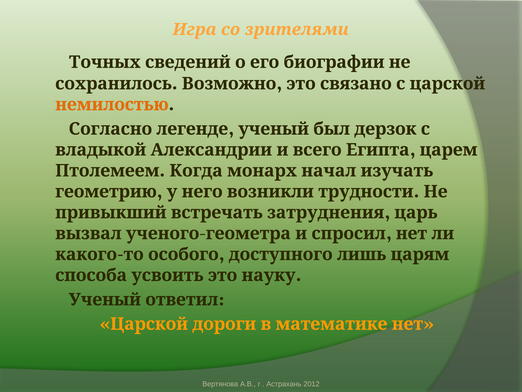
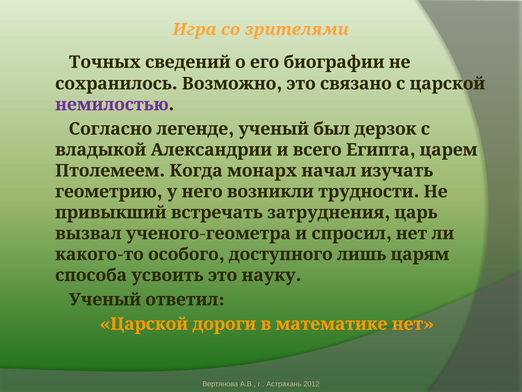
немилостью colour: orange -> purple (112, 104)
